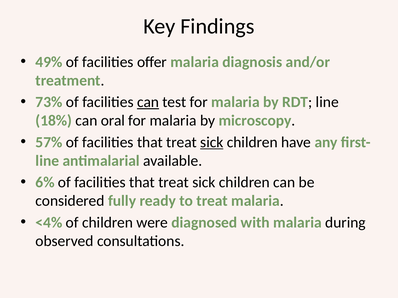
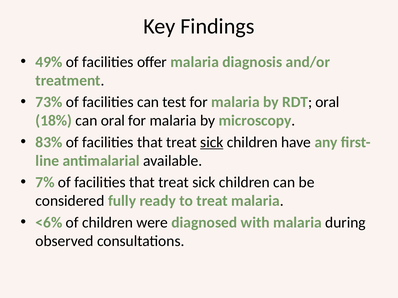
can underline: present -> none (148, 102)
RDT line: line -> oral (327, 102)
57%: 57% -> 83% (49, 142)
6%: 6% -> 7% (45, 183)
<4%: <4% -> <6% (49, 223)
